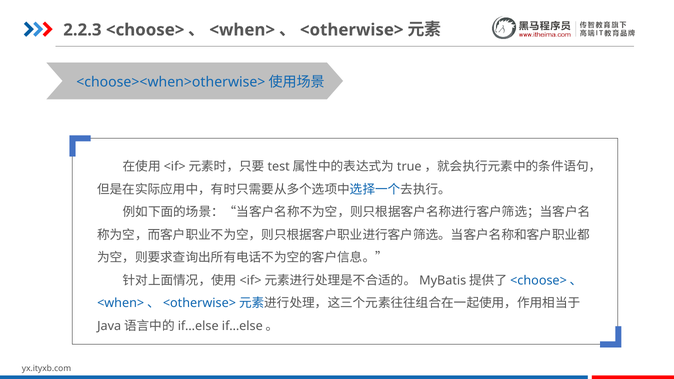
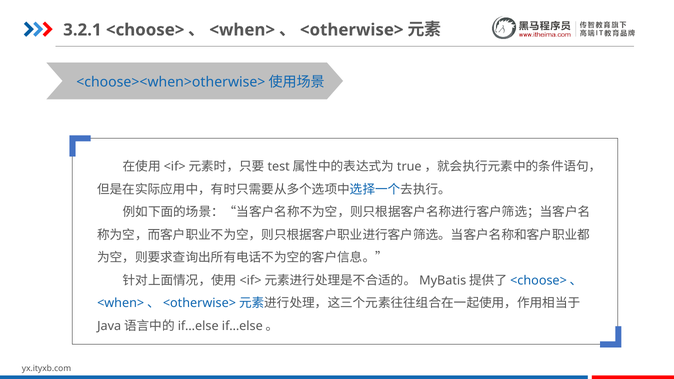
2.2.3: 2.2.3 -> 3.2.1 (82, 30)
